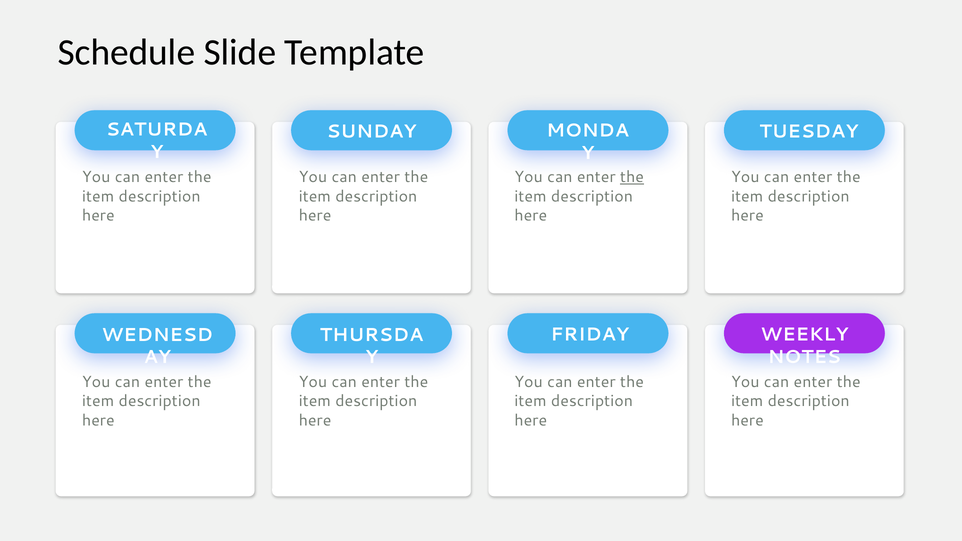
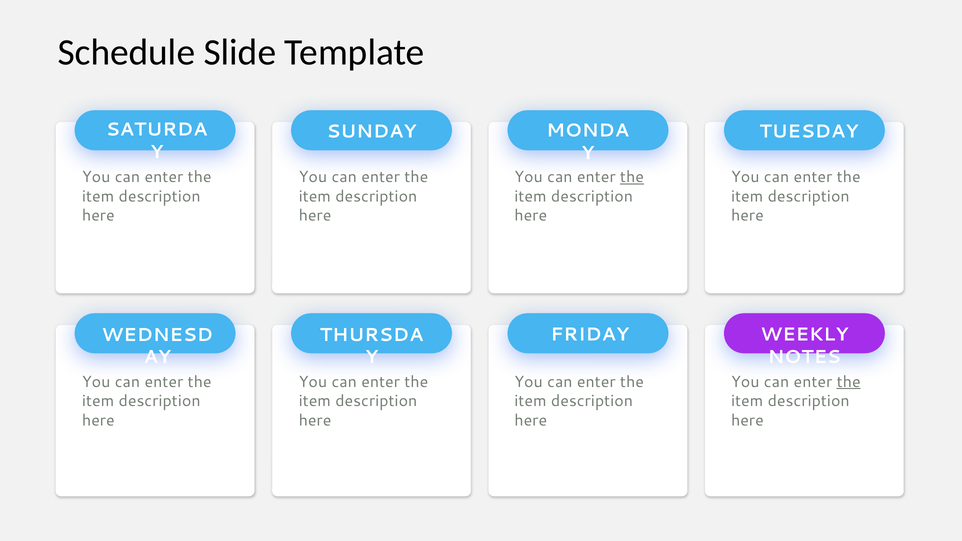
the underline: none -> present (849, 382)
